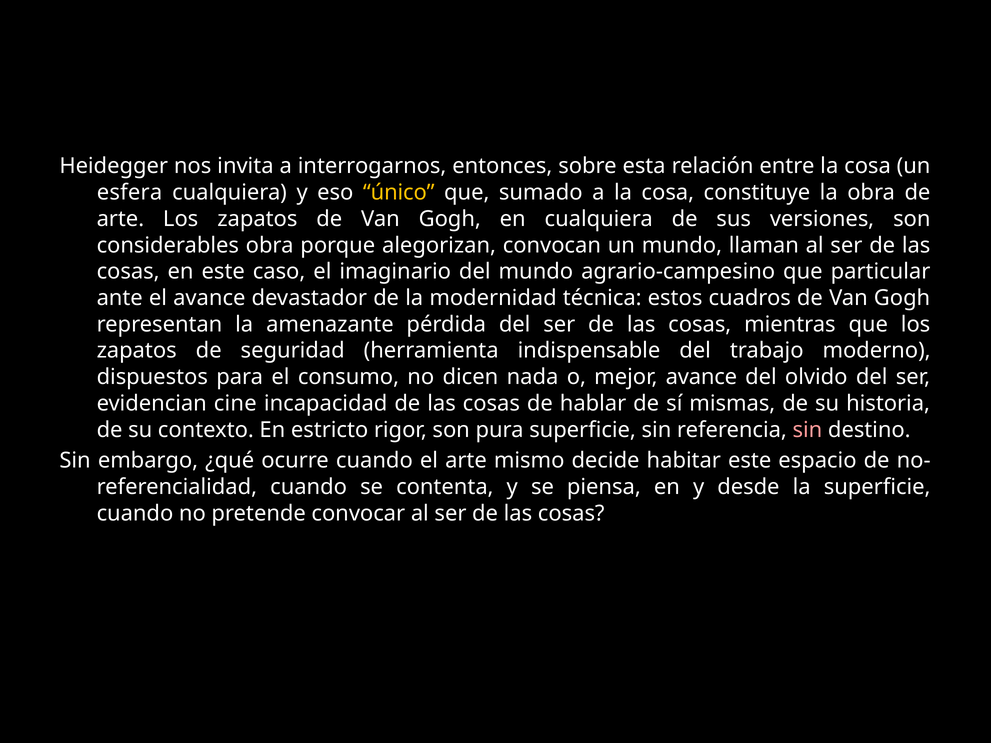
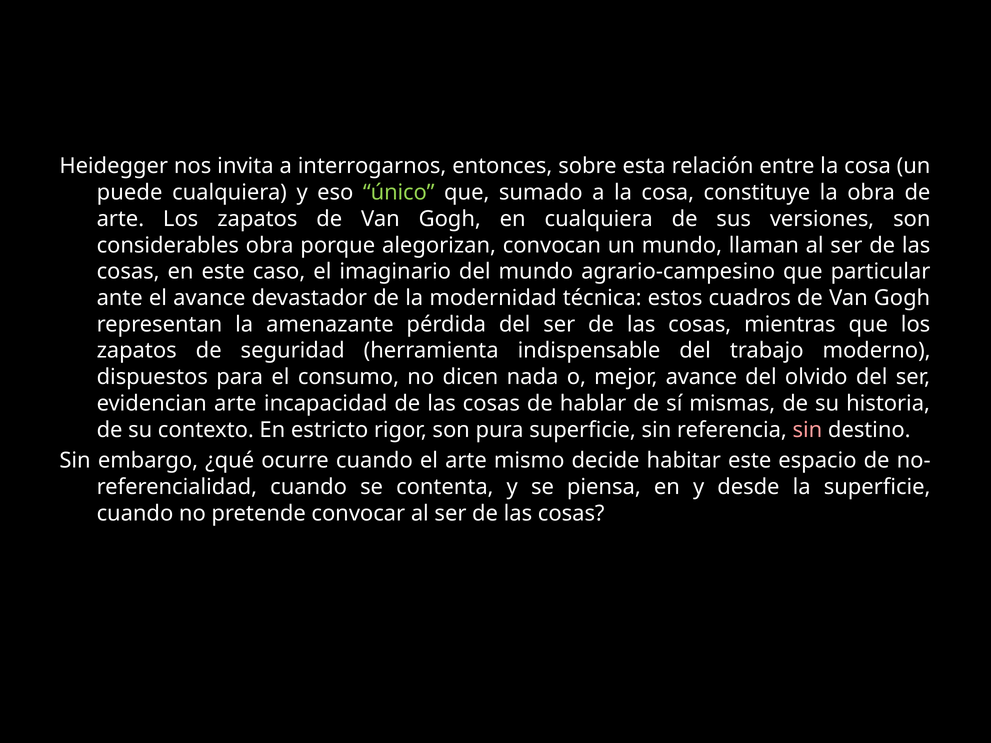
esfera: esfera -> puede (130, 193)
único colour: yellow -> light green (399, 193)
evidencian cine: cine -> arte (235, 404)
